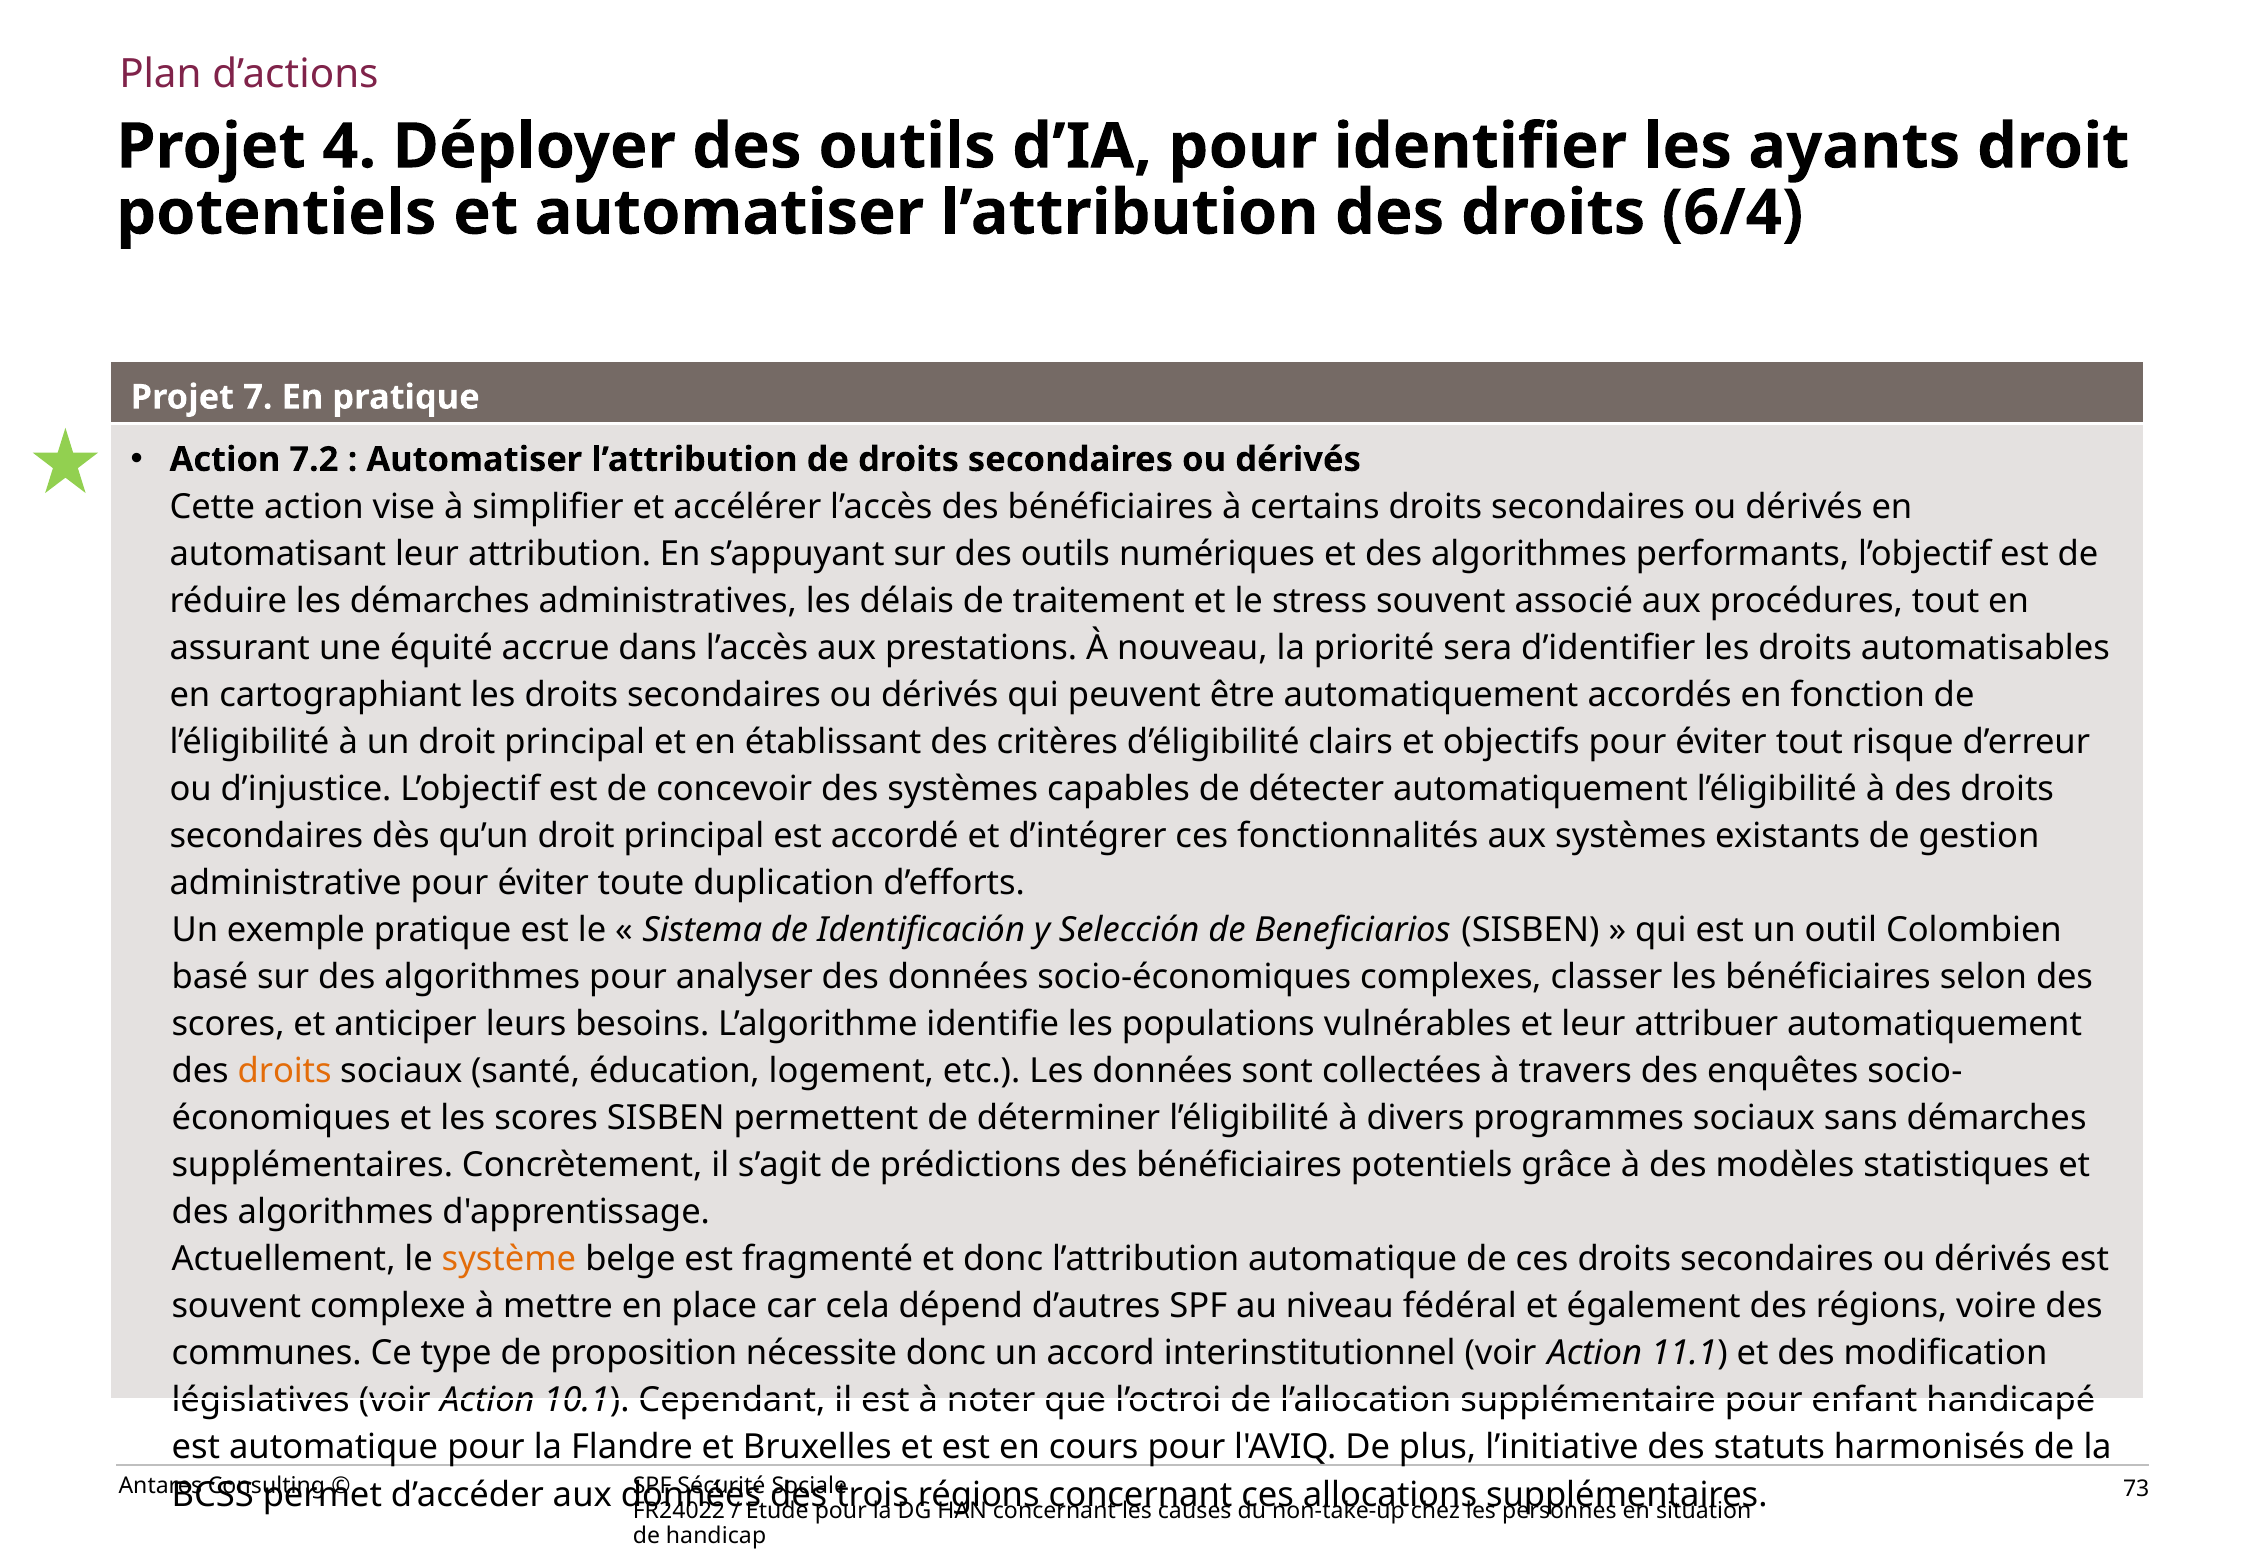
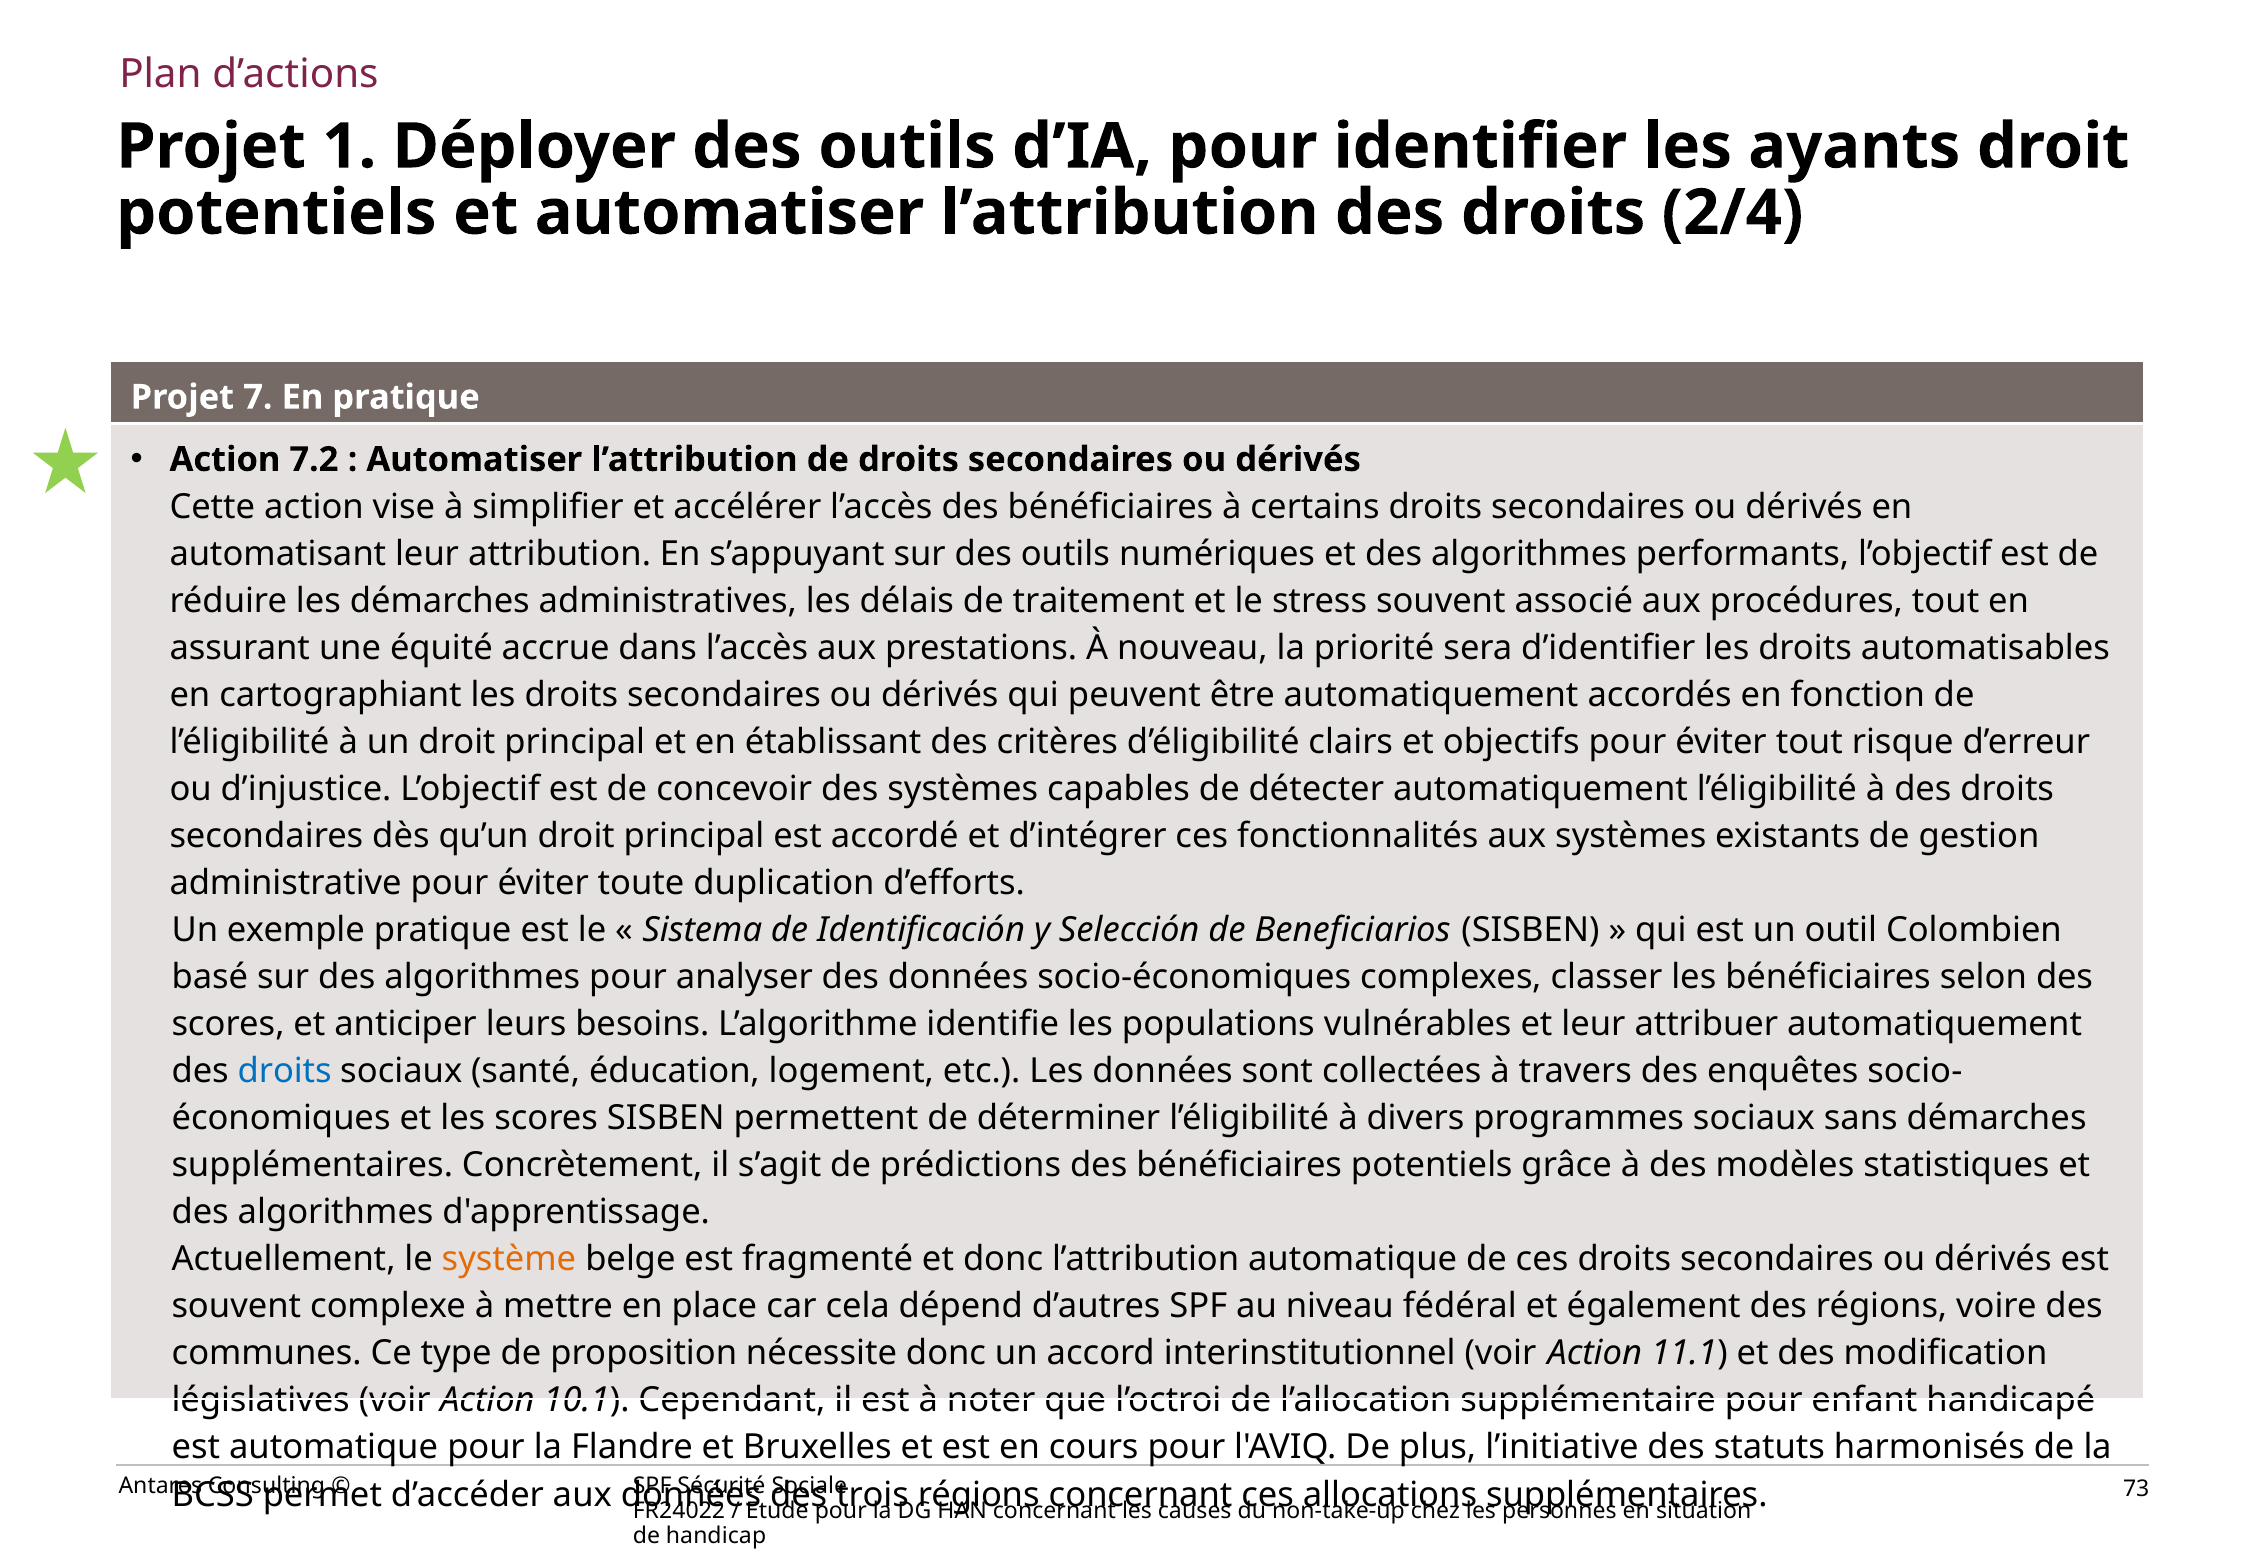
4: 4 -> 1 (349, 147)
6/4: 6/4 -> 2/4 (1733, 213)
droits colour: orange -> blue (285, 1071)
